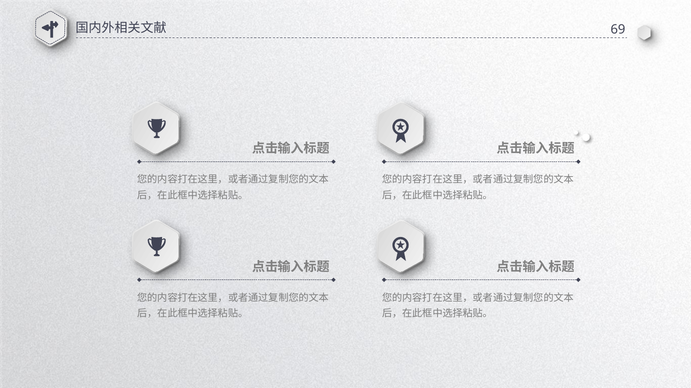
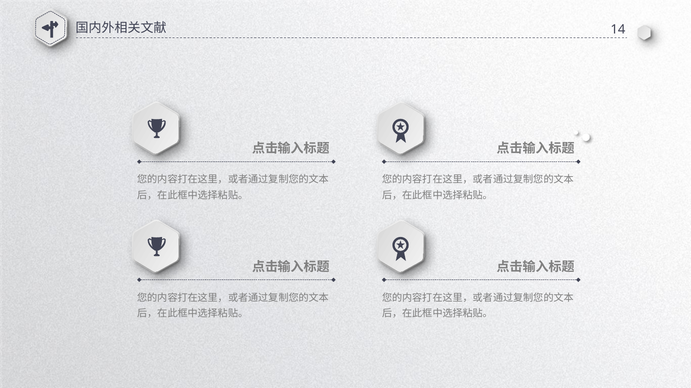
69: 69 -> 14 (618, 29)
